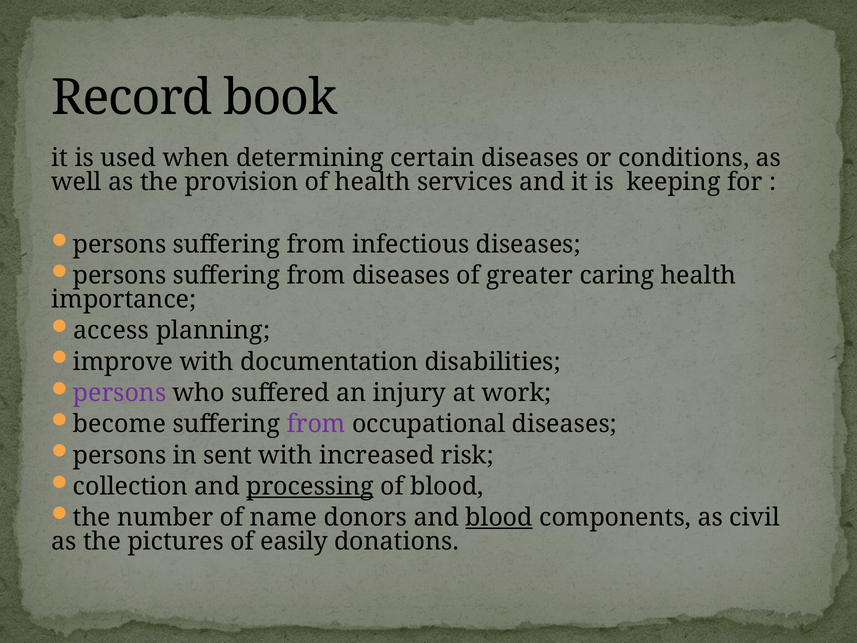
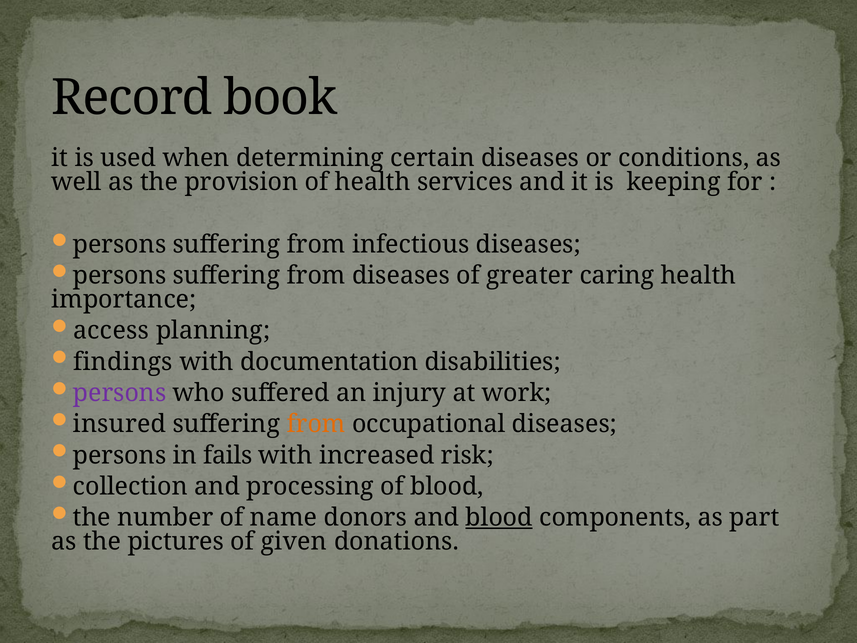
improve: improve -> findings (123, 362)
become: become -> insured (119, 424)
from colour: purple -> orange (316, 424)
sent: sent -> fails (228, 455)
processing underline: present -> none (310, 486)
civil: civil -> part (754, 517)
easily: easily -> given (294, 541)
